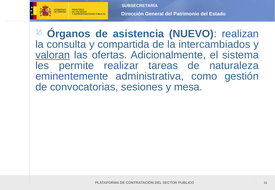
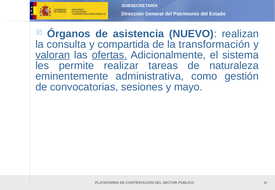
intercambiados: intercambiados -> transformación (214, 44)
ofertas underline: none -> present (109, 55)
mesa: mesa -> mayo (188, 87)
